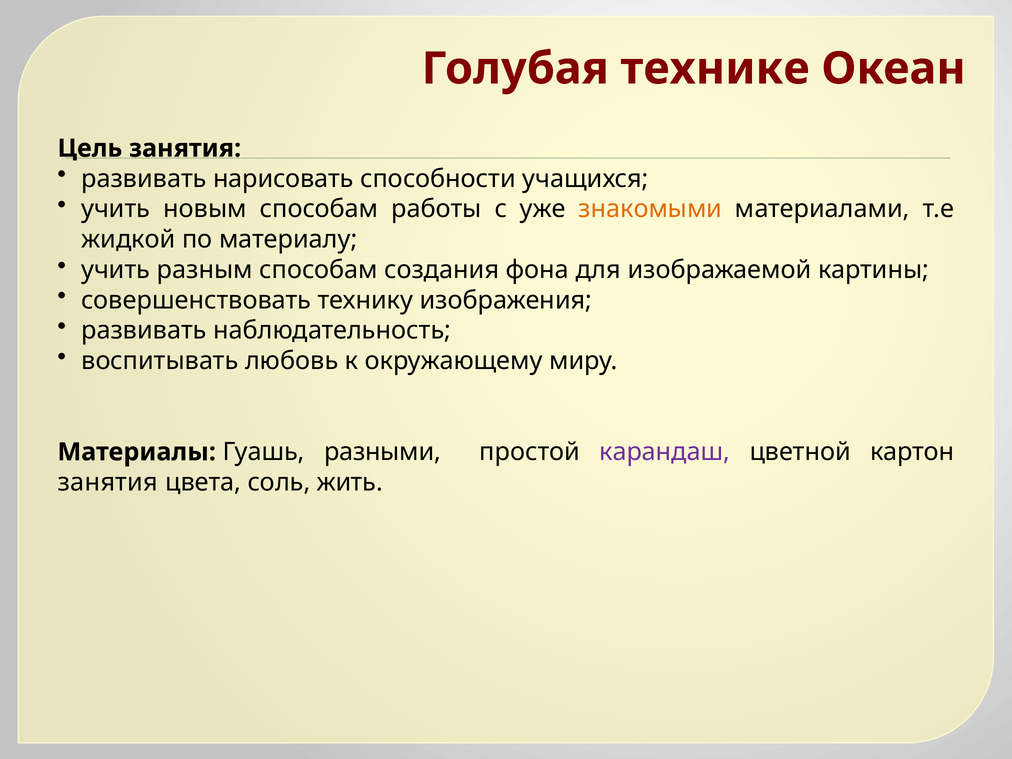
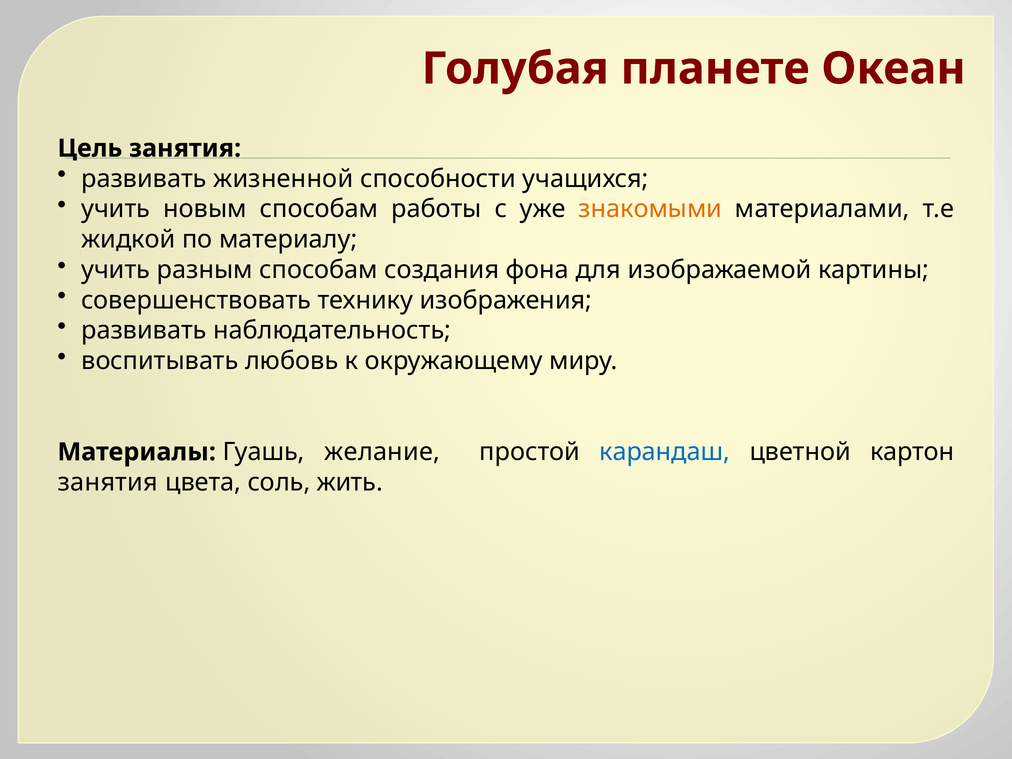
технике: технике -> планете (715, 69)
нарисовать: нарисовать -> жизненной (283, 179)
разными: разными -> желание (382, 452)
карандаш colour: purple -> blue (665, 452)
